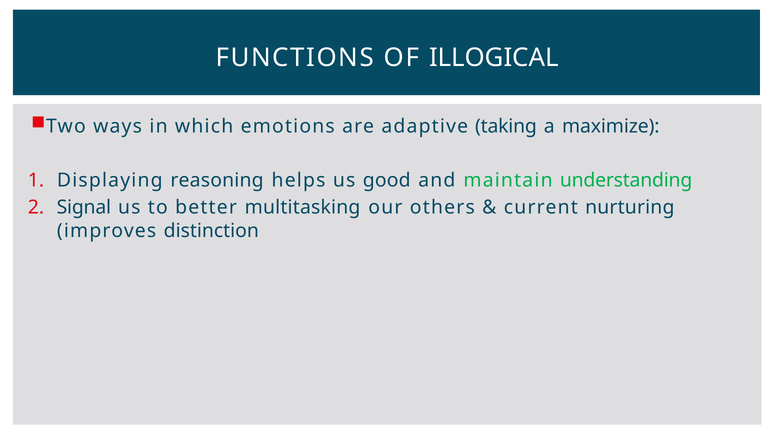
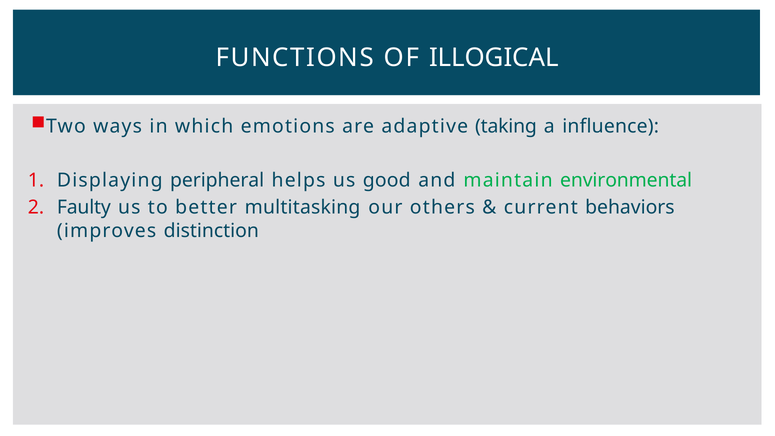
maximize: maximize -> influence (611, 126)
reasoning: reasoning -> peripheral (217, 180)
understanding: understanding -> environmental (626, 180)
Signal: Signal -> Faulty (84, 207)
nurturing: nurturing -> behaviors (630, 207)
